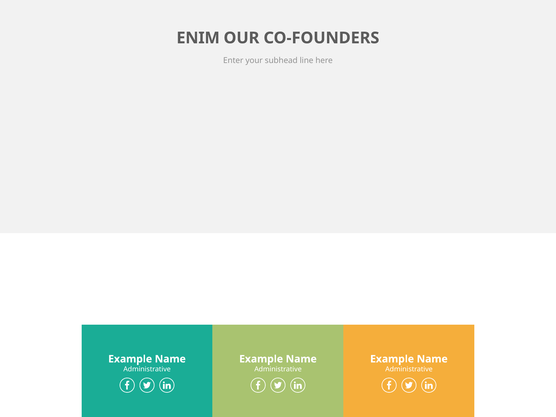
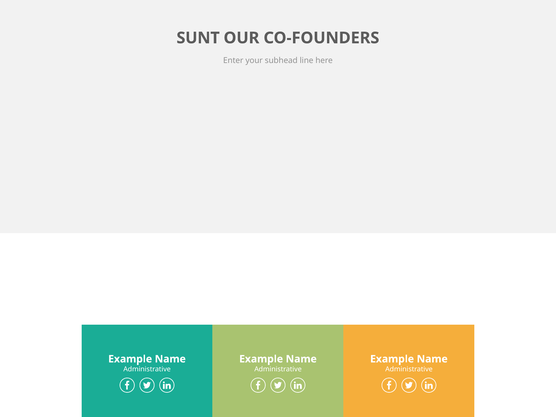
ENIM: ENIM -> SUNT (198, 38)
